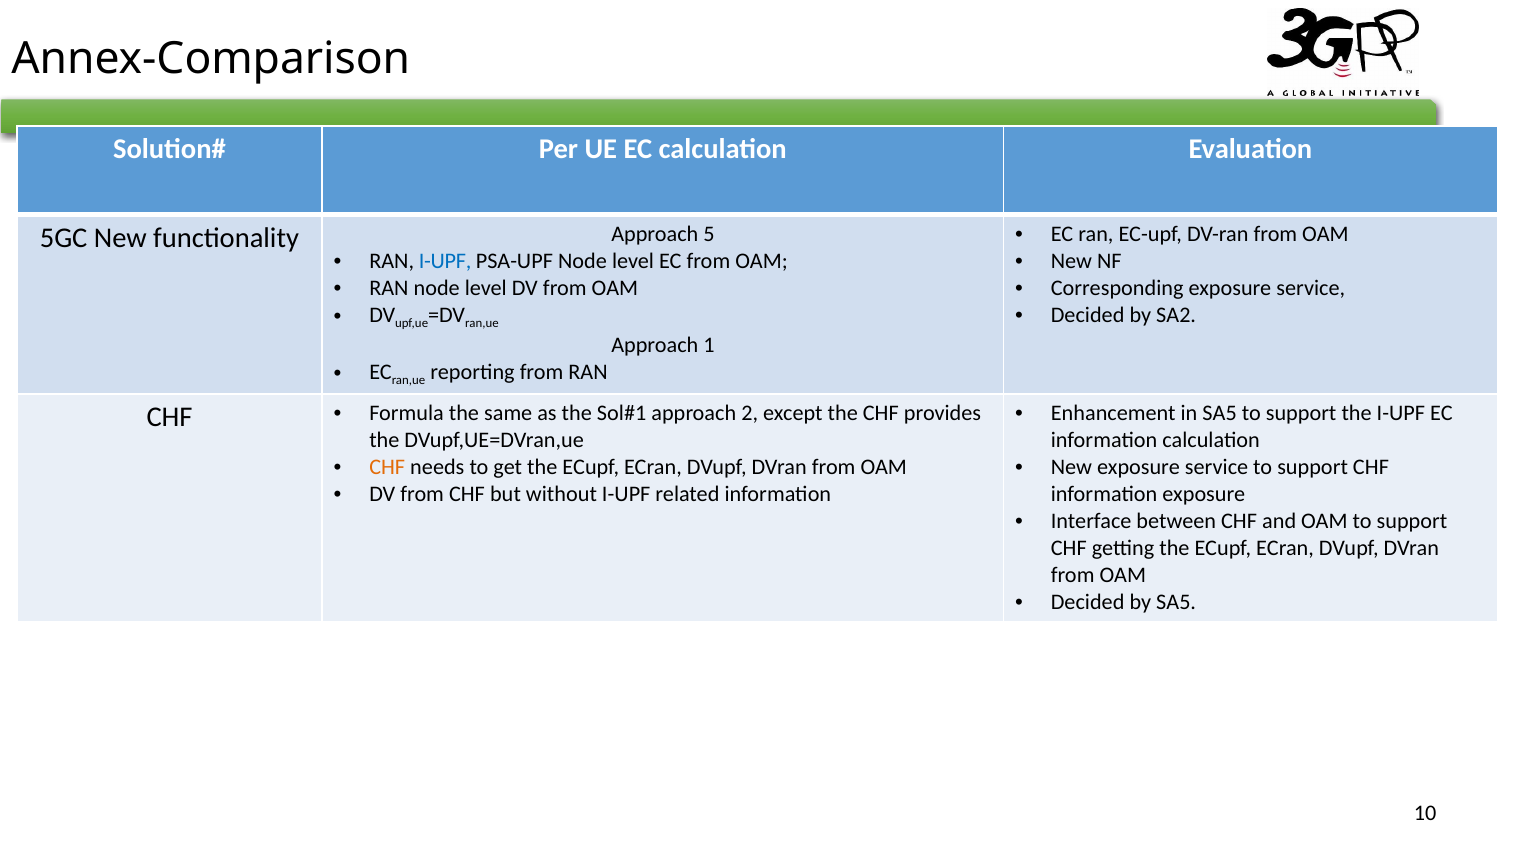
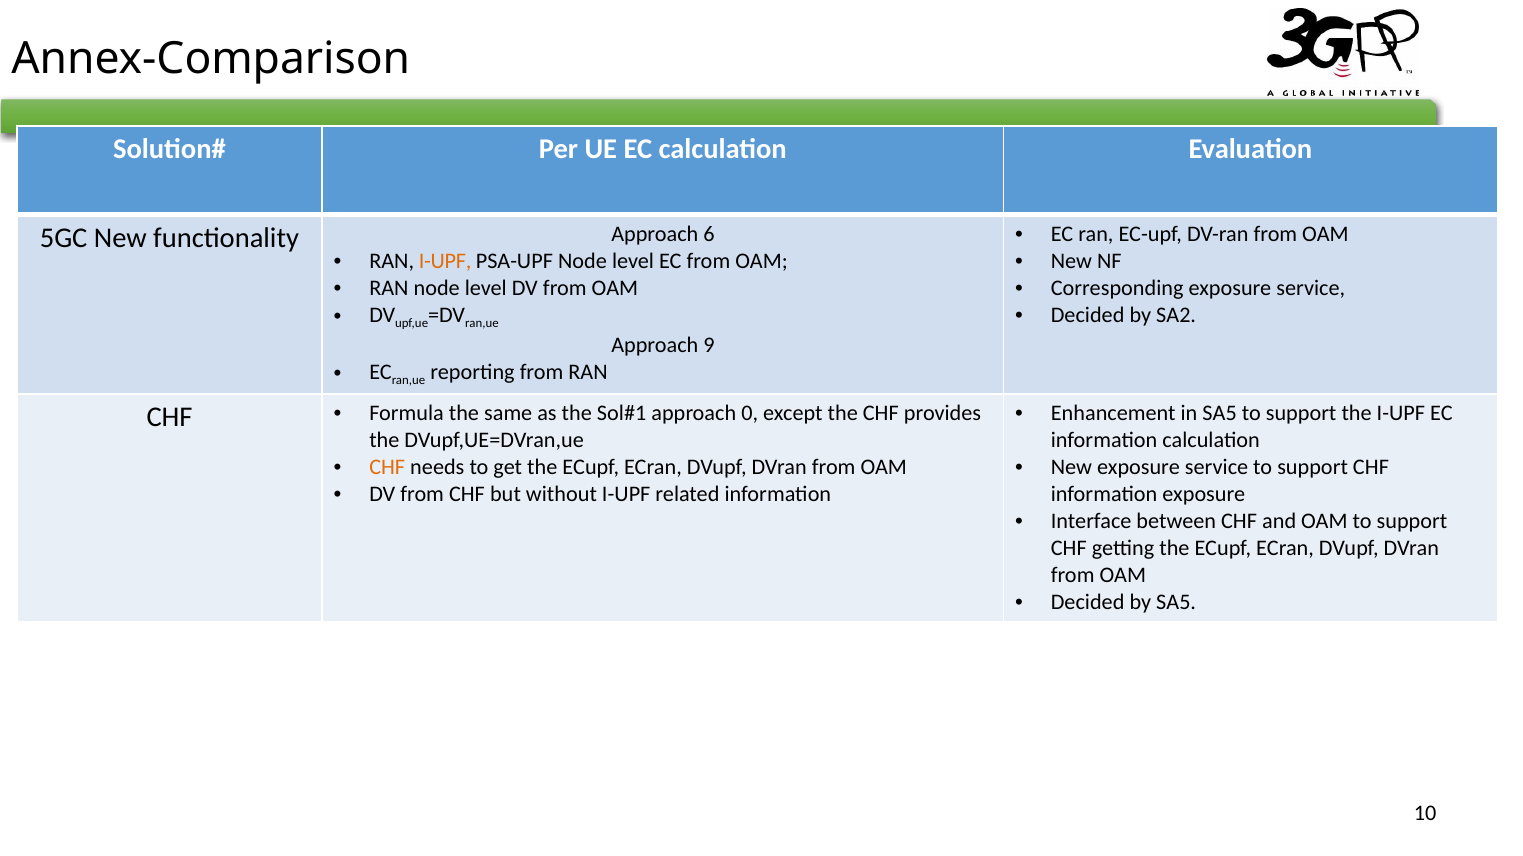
5: 5 -> 6 (709, 234)
I-UPF colour: blue -> orange (445, 261)
1: 1 -> 9 (709, 345)
2: 2 -> 0 (750, 414)
